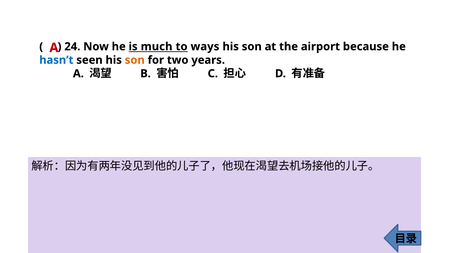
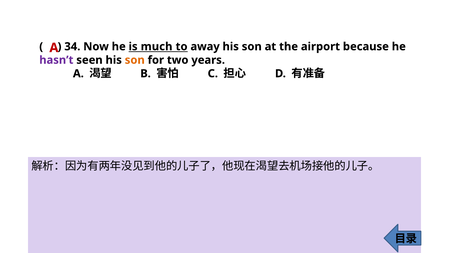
24: 24 -> 34 (72, 46)
ways: ways -> away (205, 46)
hasn’t colour: blue -> purple (56, 60)
